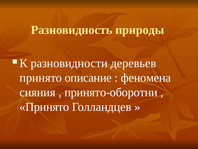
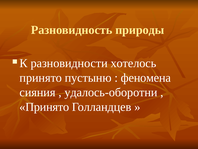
деревьев: деревьев -> хотелось (133, 63)
описание: описание -> пустыню (88, 78)
принято-оборотни: принято-оборотни -> удалось-оборотни (111, 92)
